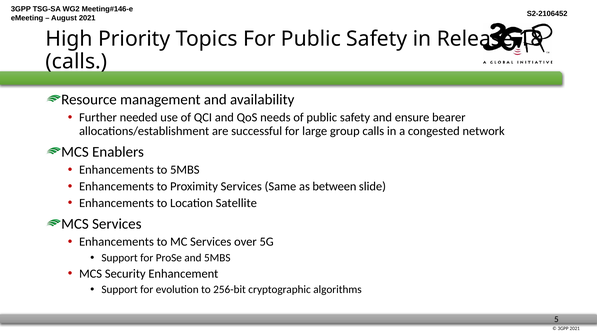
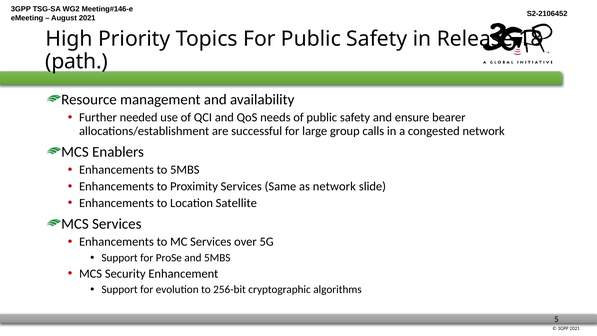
calls: calls -> path (77, 62)
as between: between -> network (334, 186)
